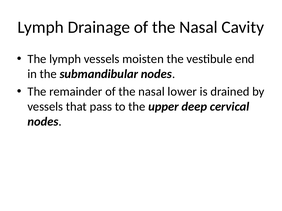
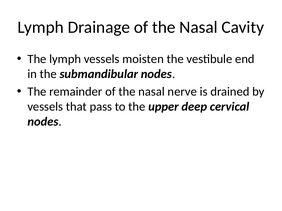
lower: lower -> nerve (182, 92)
